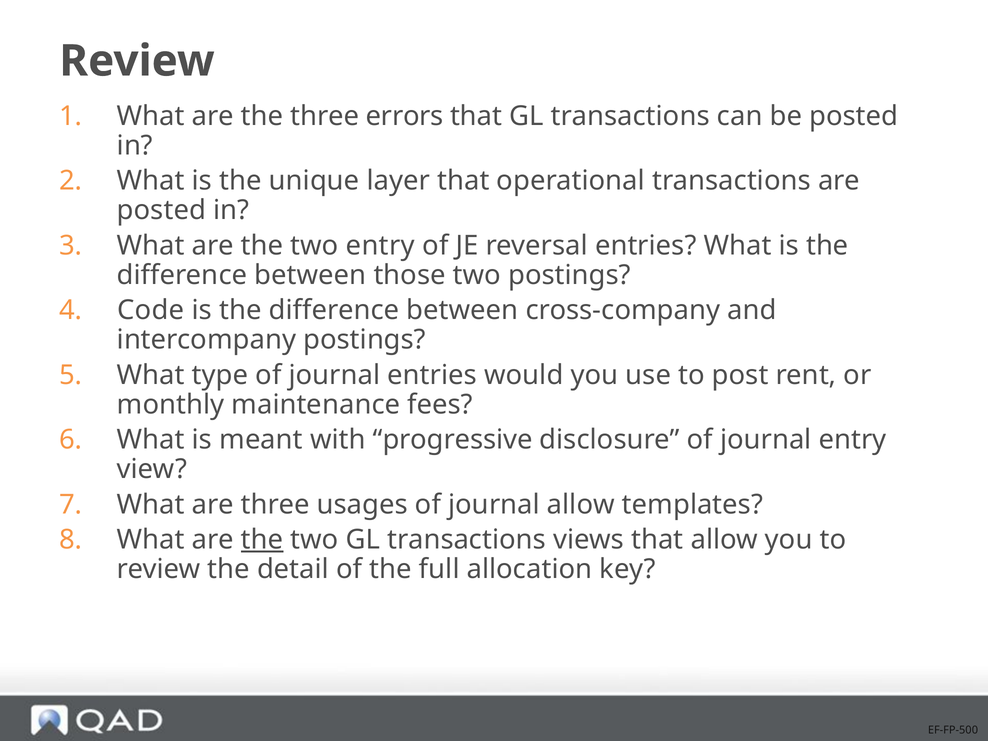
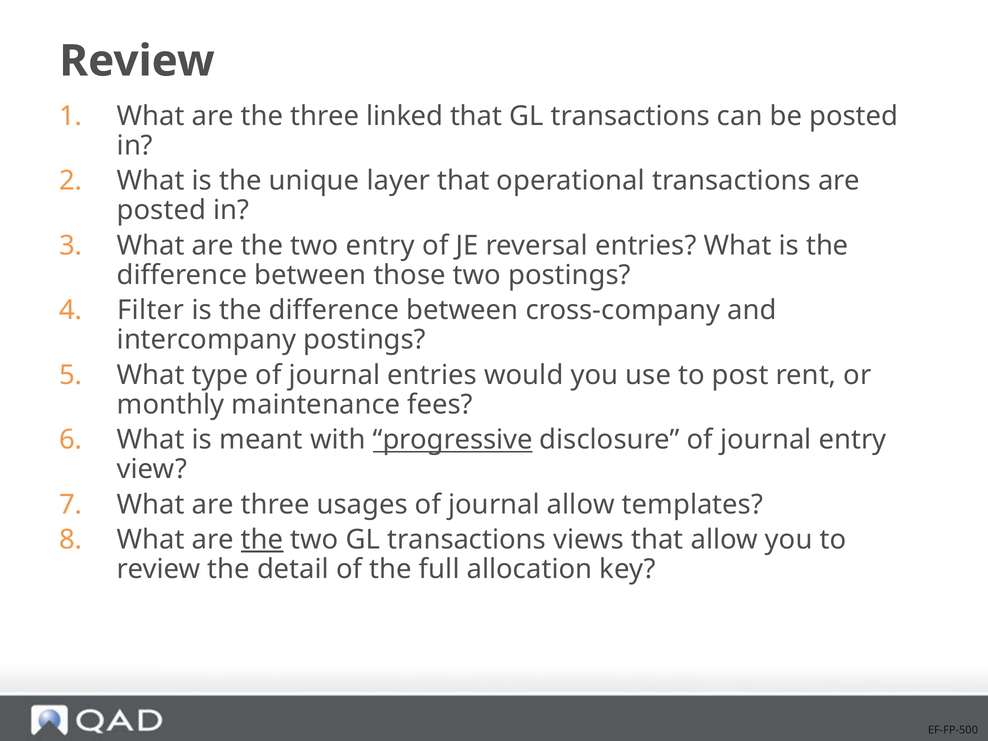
errors: errors -> linked (405, 116)
Code: Code -> Filter (151, 310)
progressive underline: none -> present (453, 440)
